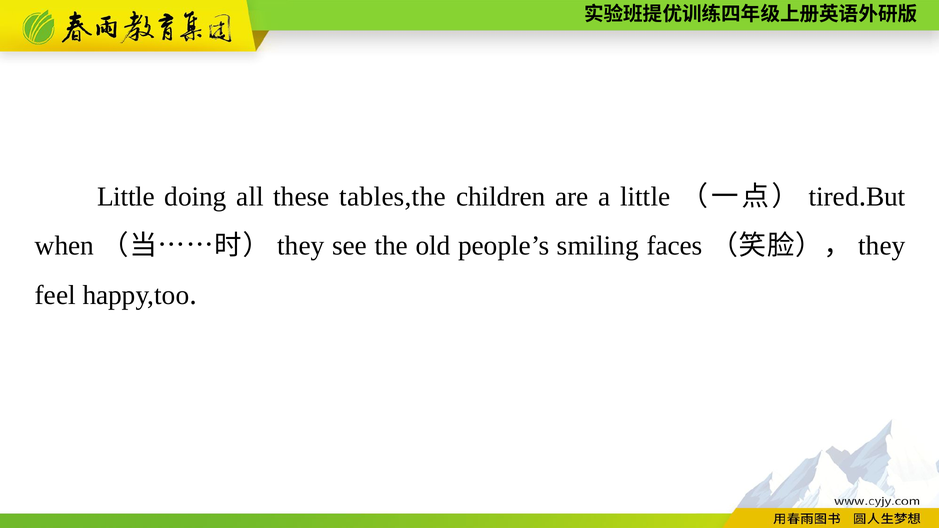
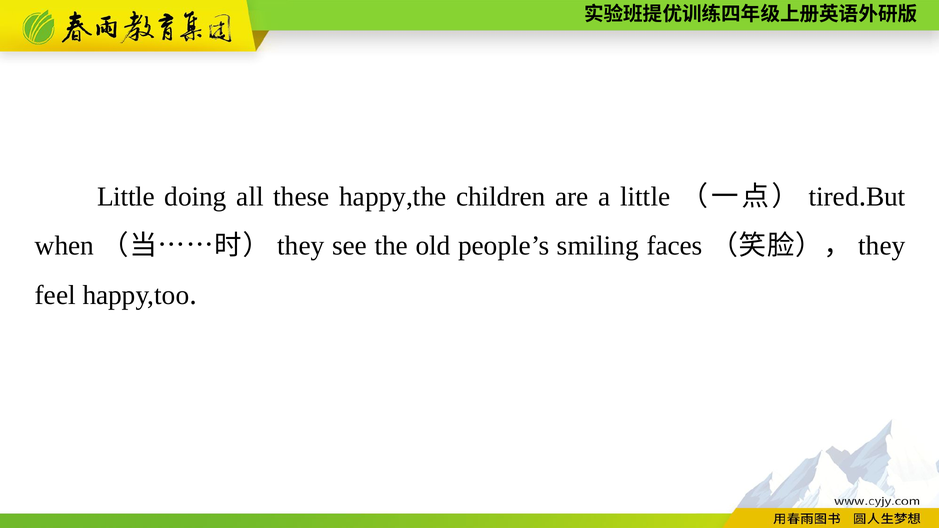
tables,the: tables,the -> happy,the (393, 197)
